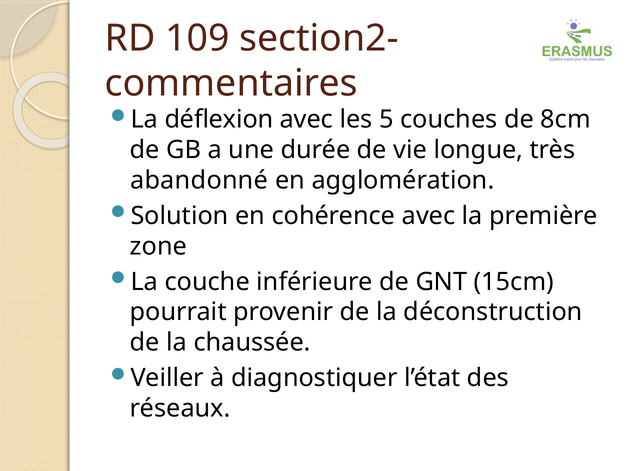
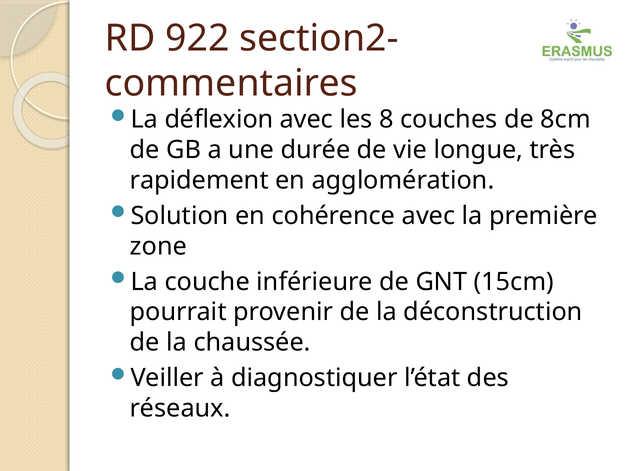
109: 109 -> 922 (197, 38)
5: 5 -> 8 (386, 119)
abandonné: abandonné -> rapidement (199, 180)
